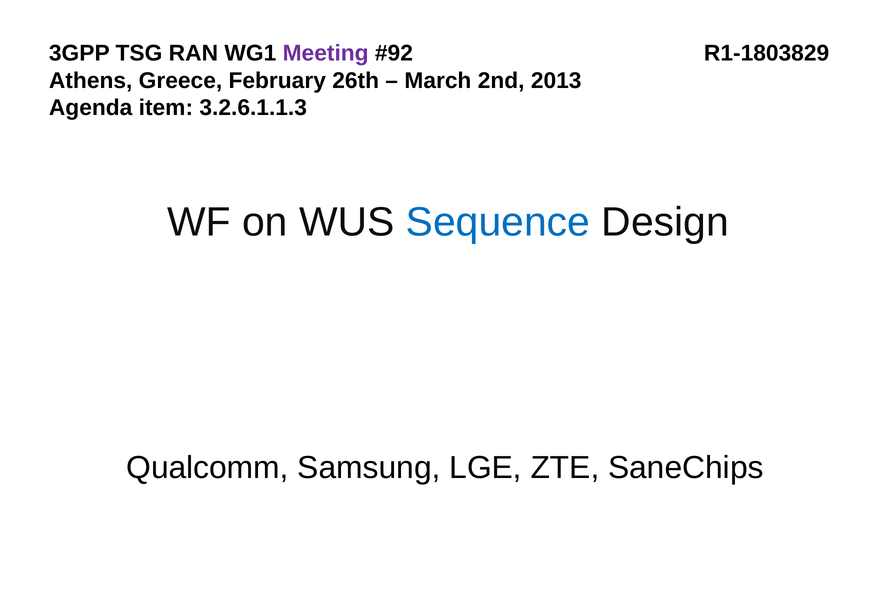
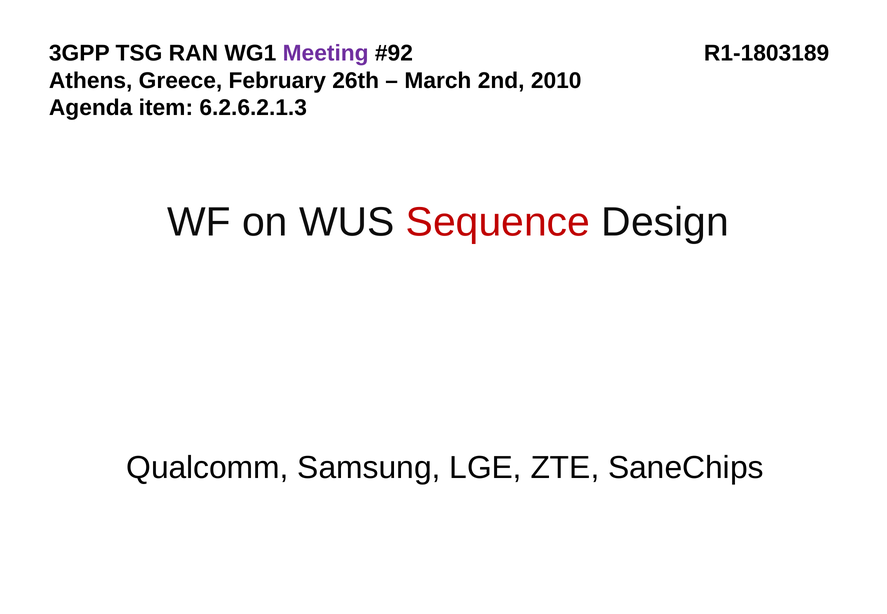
R1-1803829: R1-1803829 -> R1-1803189 (767, 53)
2013: 2013 -> 2010 (556, 81)
3.2.6.1.1.3: 3.2.6.1.1.3 -> 6.2.6.2.1.3 (253, 108)
Sequence colour: blue -> red (498, 222)
